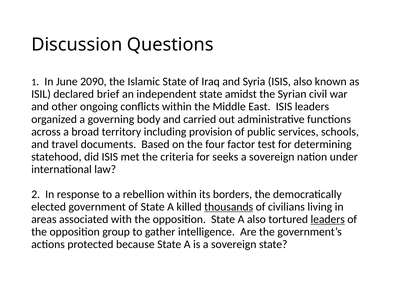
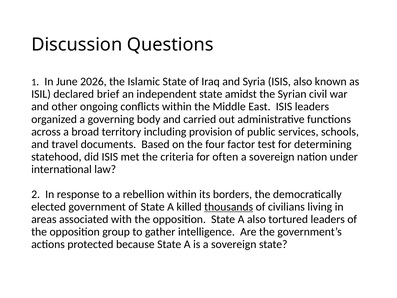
2090: 2090 -> 2026 (93, 82)
seeks: seeks -> often (225, 157)
leaders underline: present -> none (328, 219)
